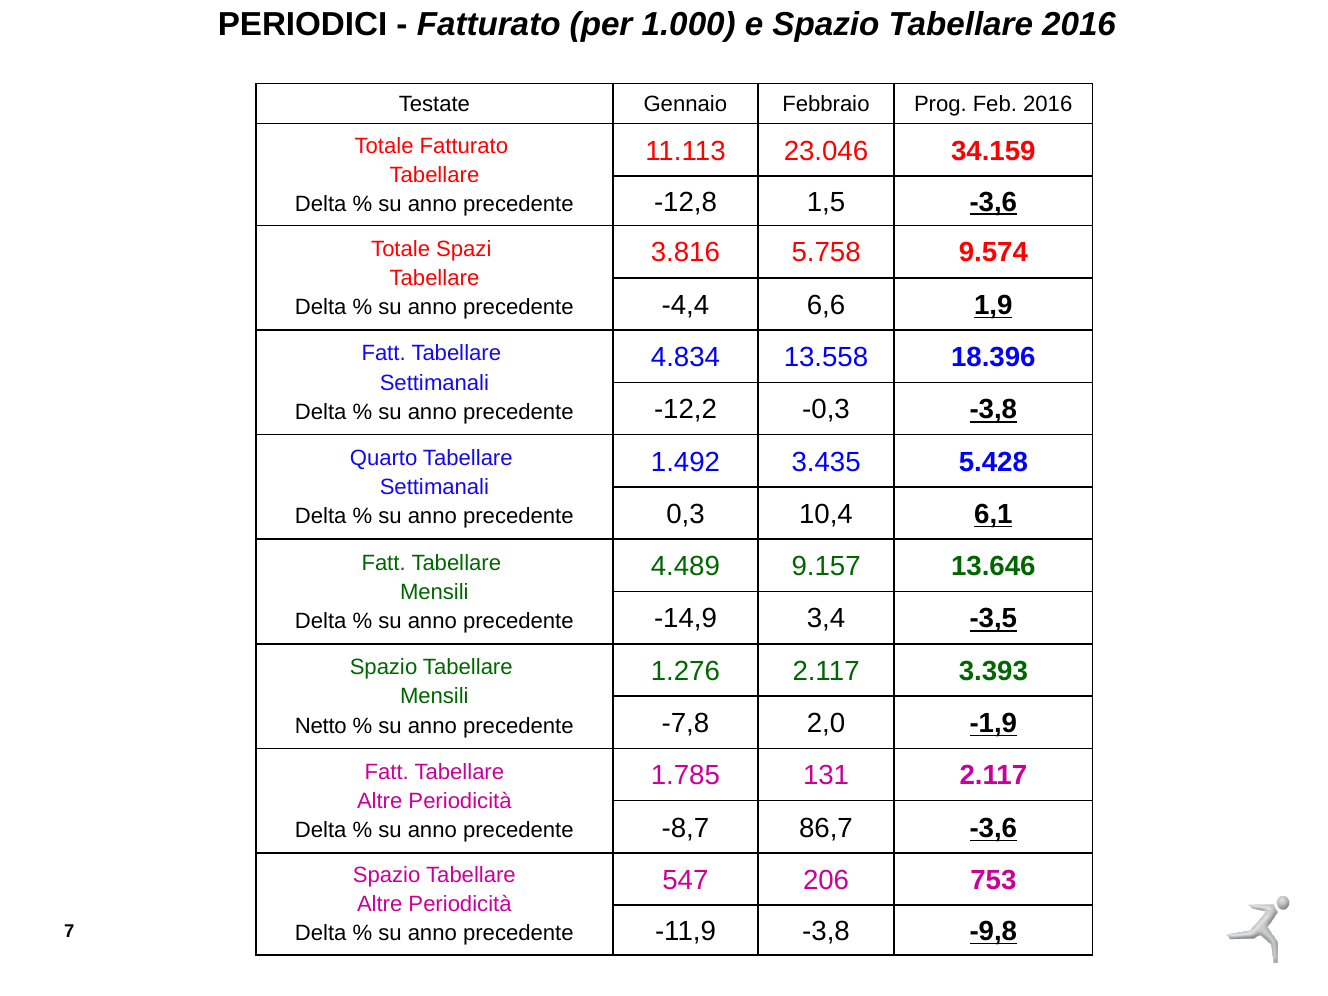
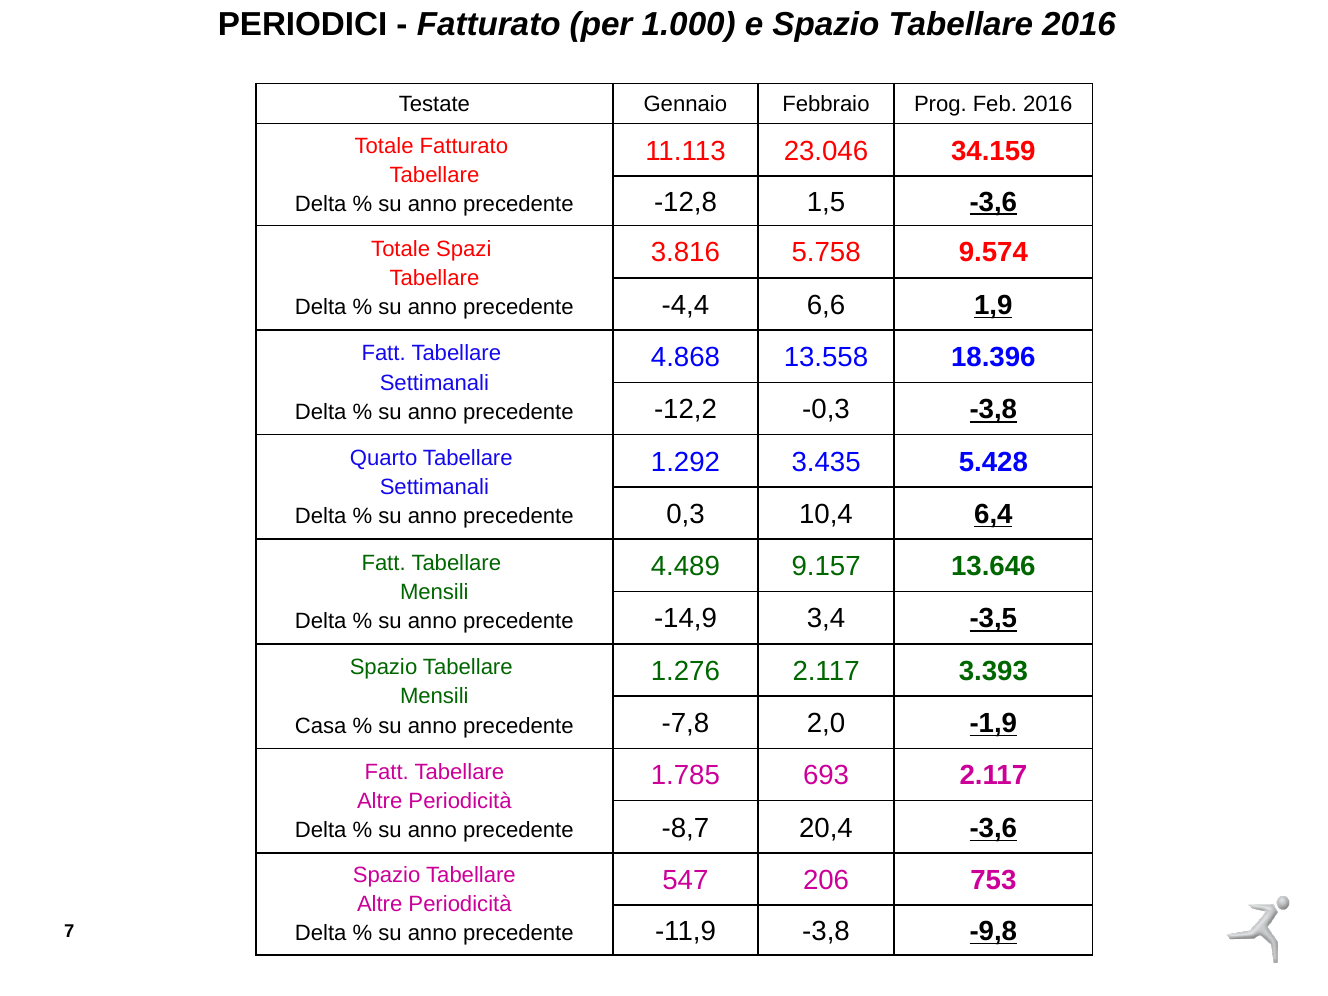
4.834: 4.834 -> 4.868 (685, 357)
1.492: 1.492 -> 1.292 (685, 462)
6,1: 6,1 -> 6,4 (993, 514)
Netto: Netto -> Casa (321, 726)
131: 131 -> 693 (826, 776)
86,7: 86,7 -> 20,4 (826, 828)
